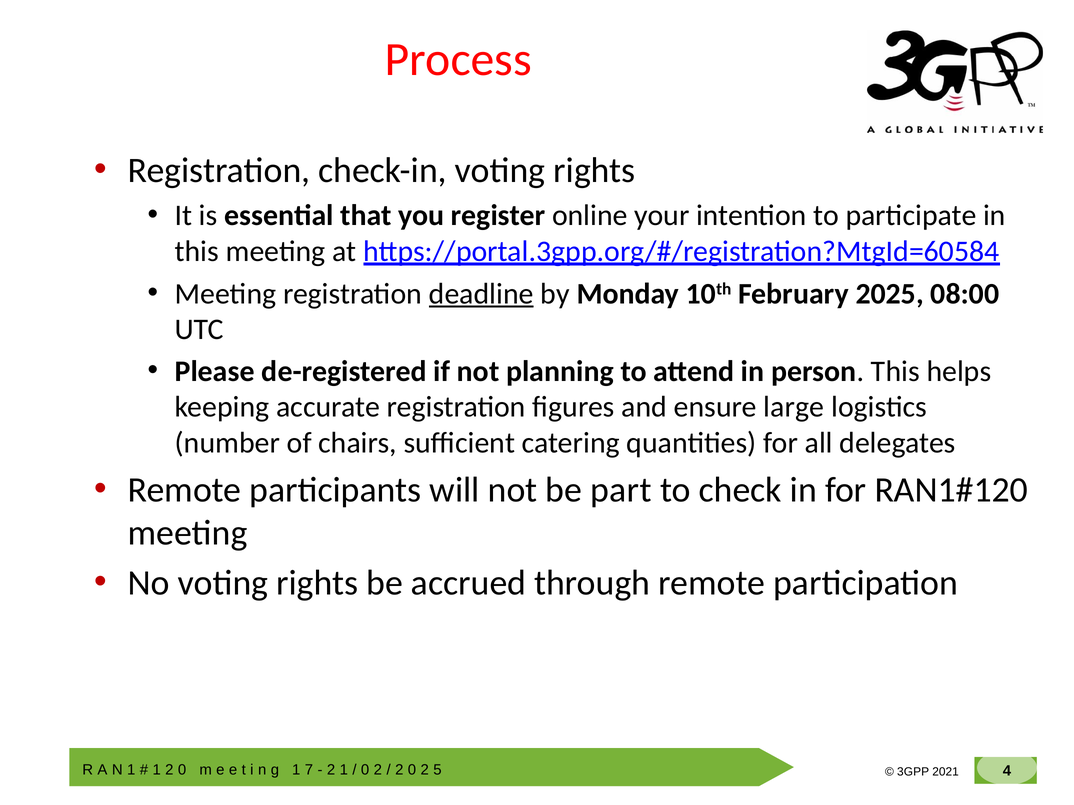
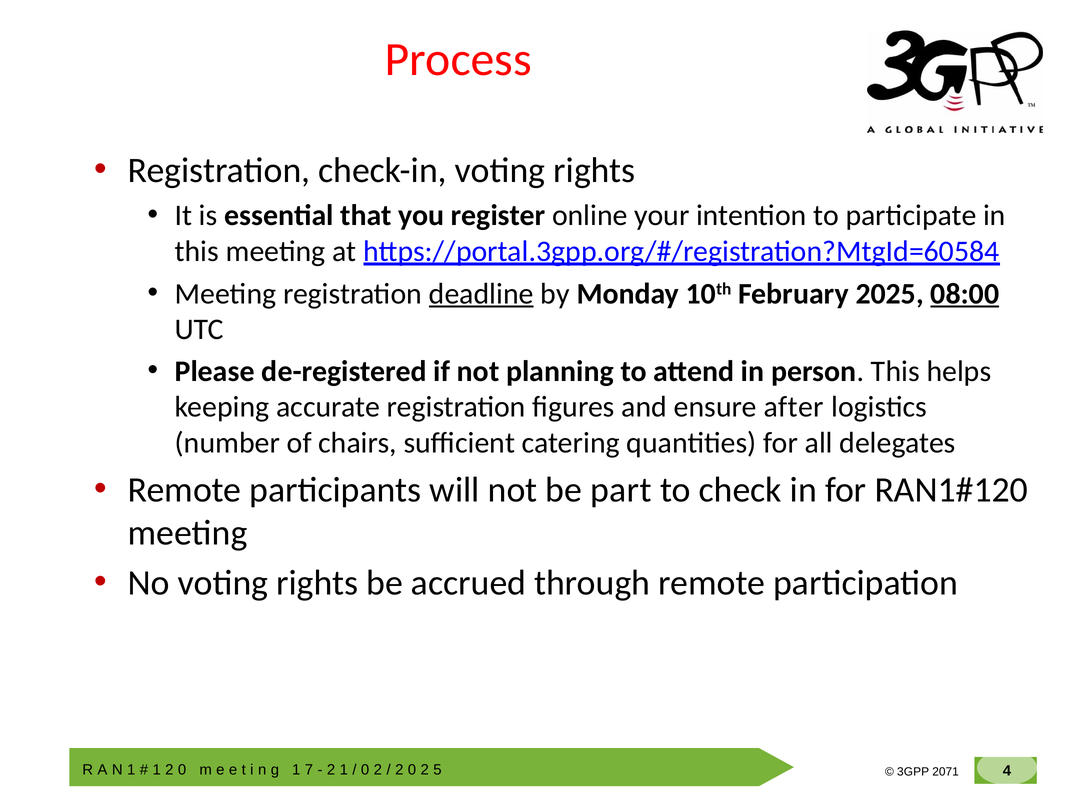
08:00 underline: none -> present (965, 294)
large: large -> after (794, 407)
2021: 2021 -> 2071 (946, 772)
